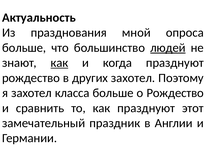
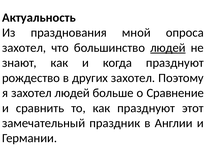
больше: больше -> захотел (24, 48)
как underline: present -> none (59, 63)
захотел класса: класса -> людей (72, 93)
о Рождество: Рождество -> Сравнение (175, 93)
